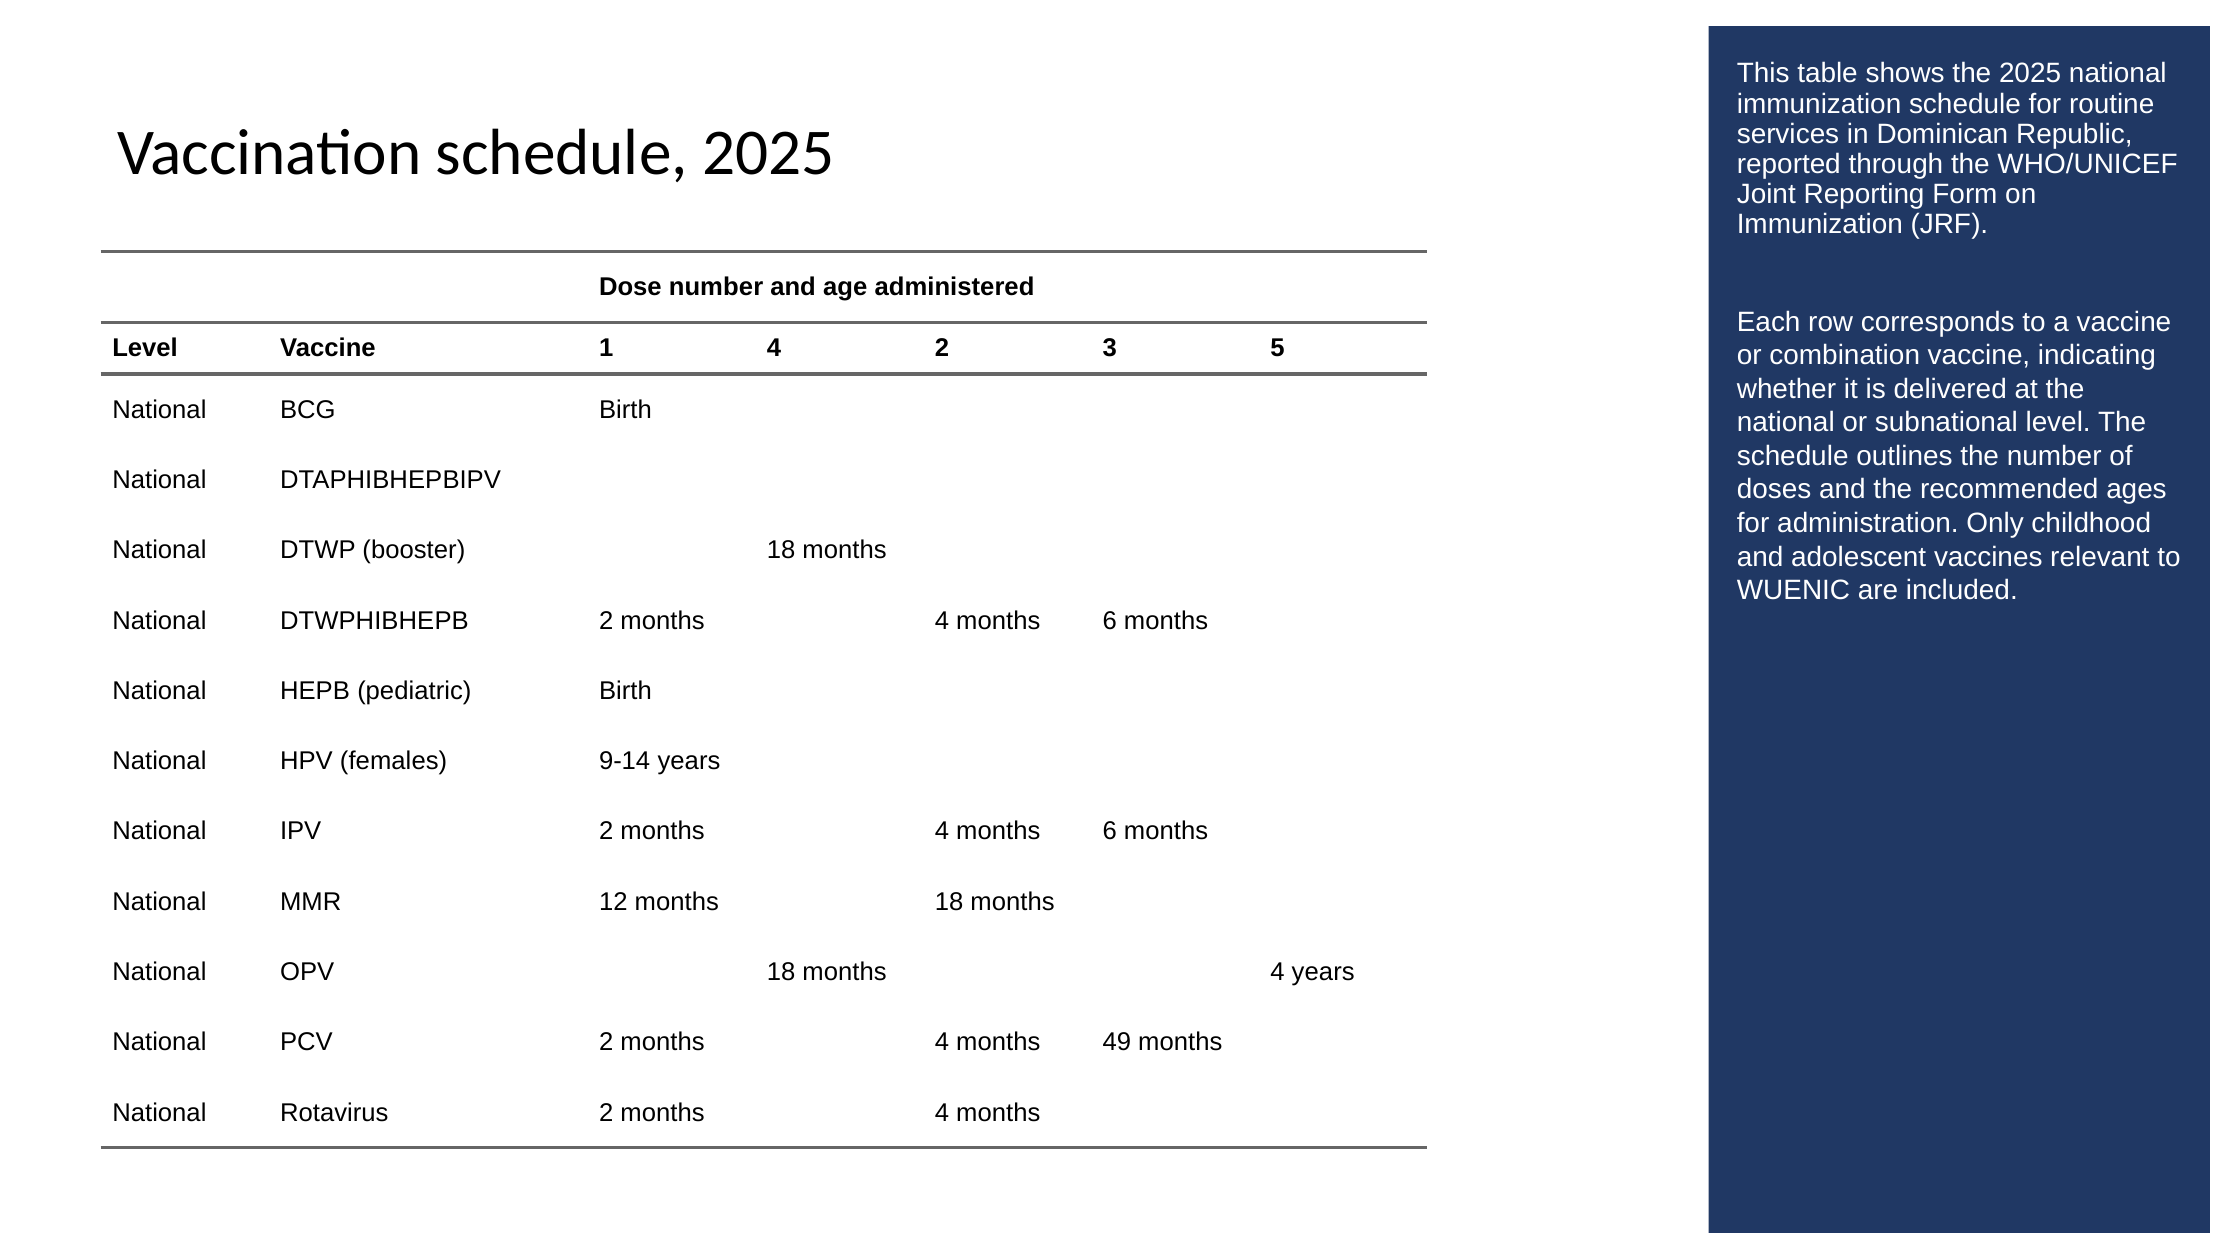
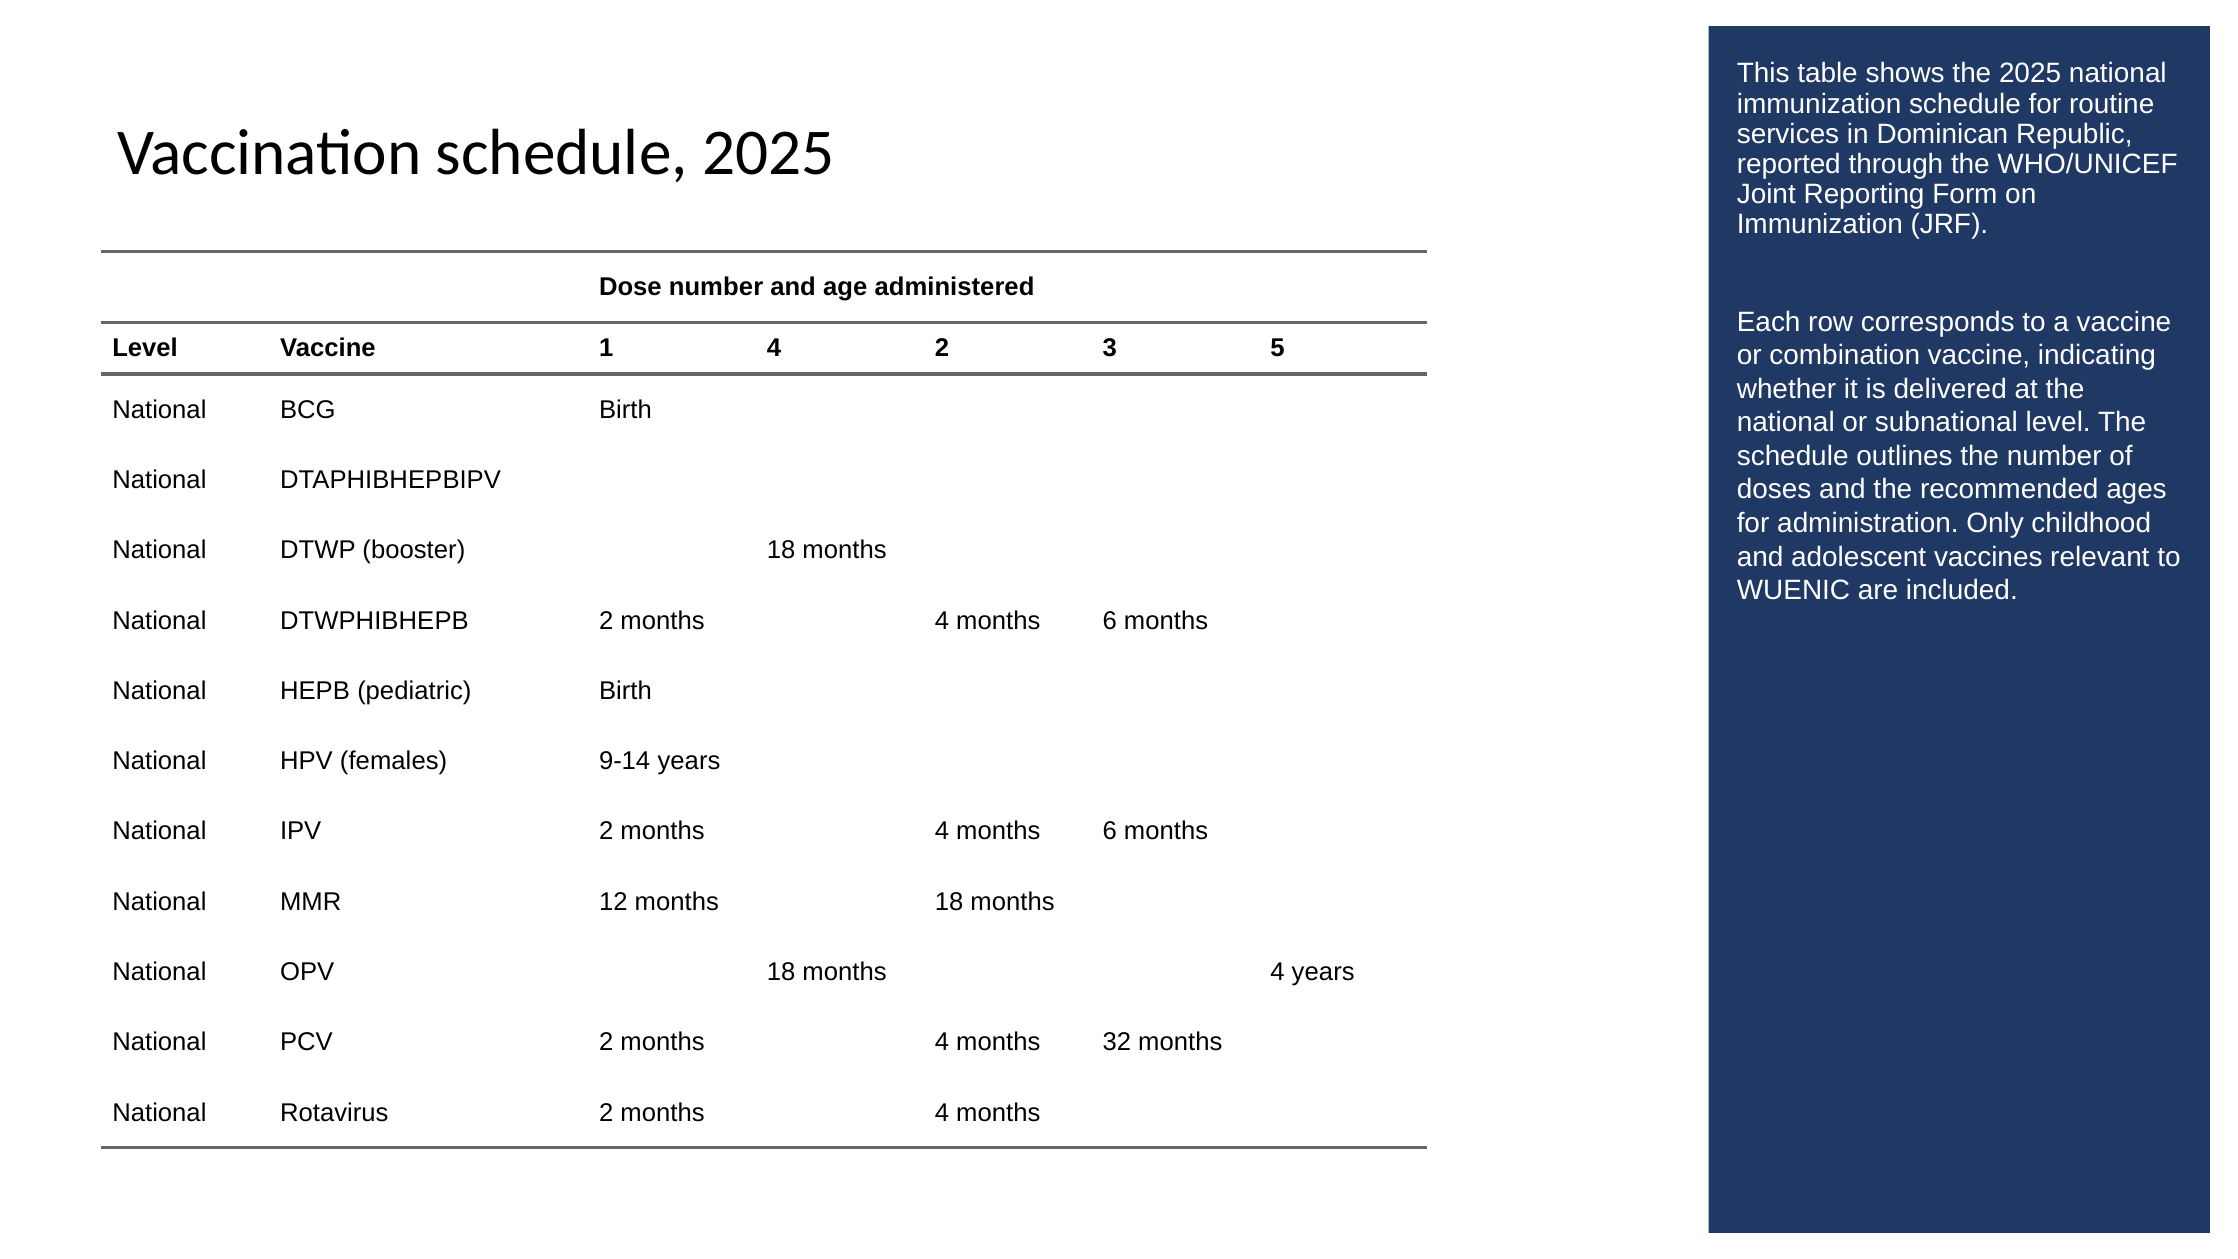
49: 49 -> 32 (1117, 1042)
